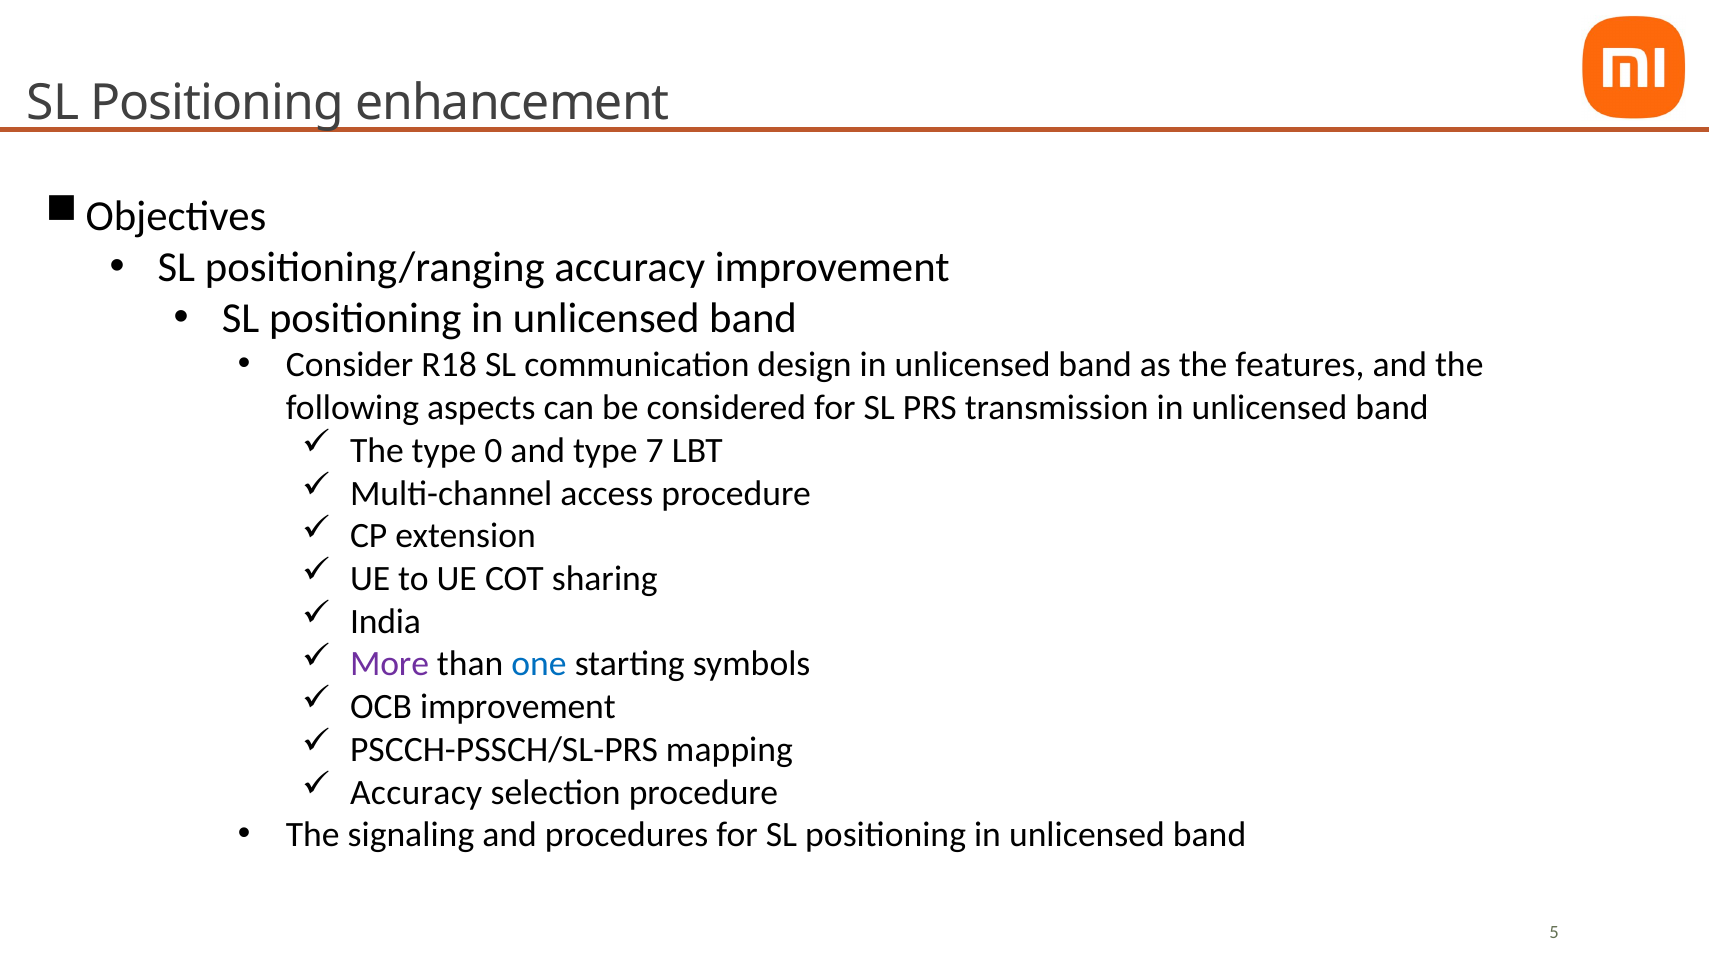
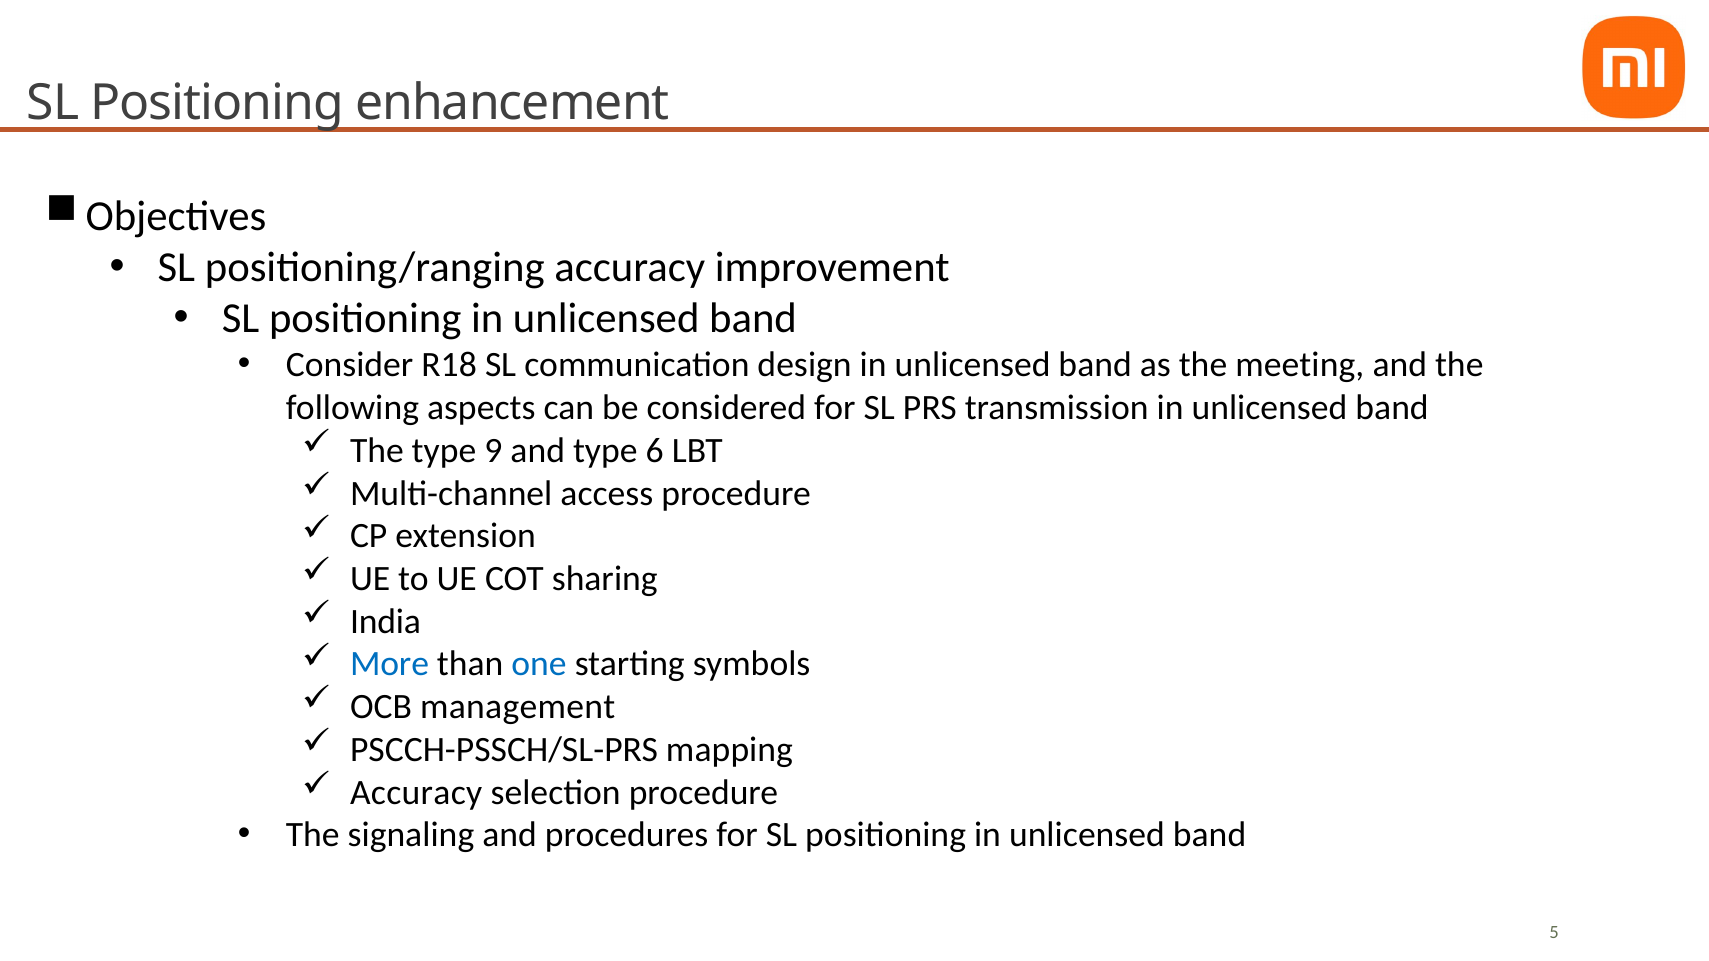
features: features -> meeting (1300, 365)
0: 0 -> 9 (493, 451)
7: 7 -> 6 (655, 451)
More colour: purple -> blue (389, 664)
OCB improvement: improvement -> management (518, 707)
